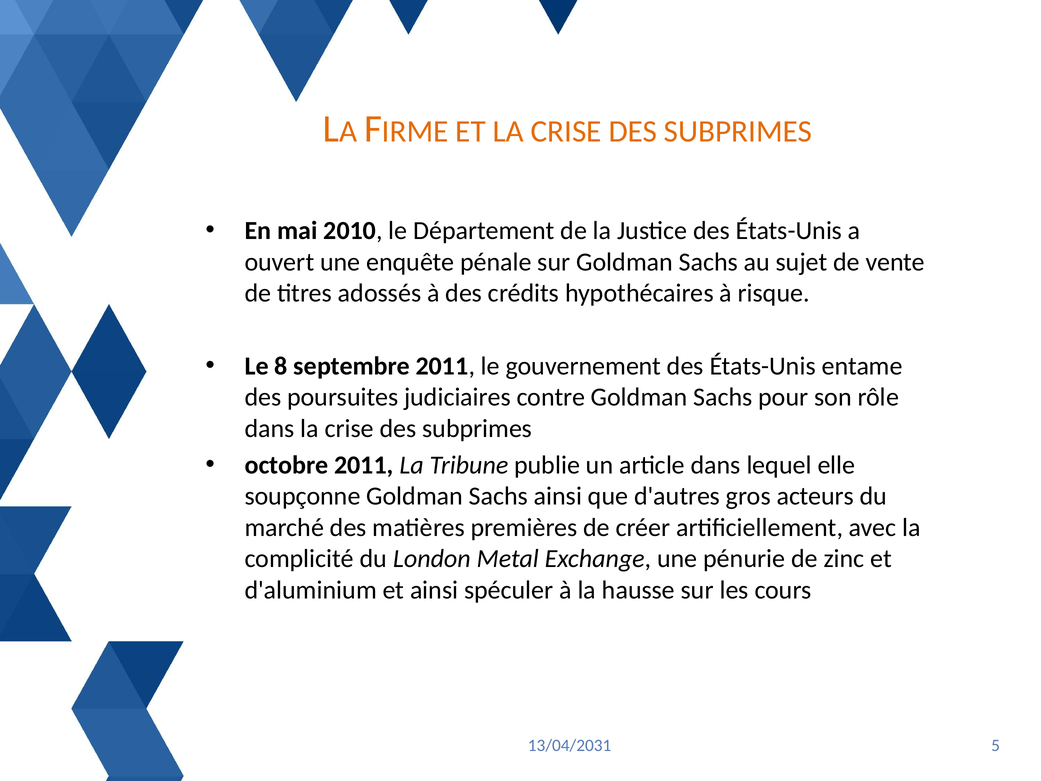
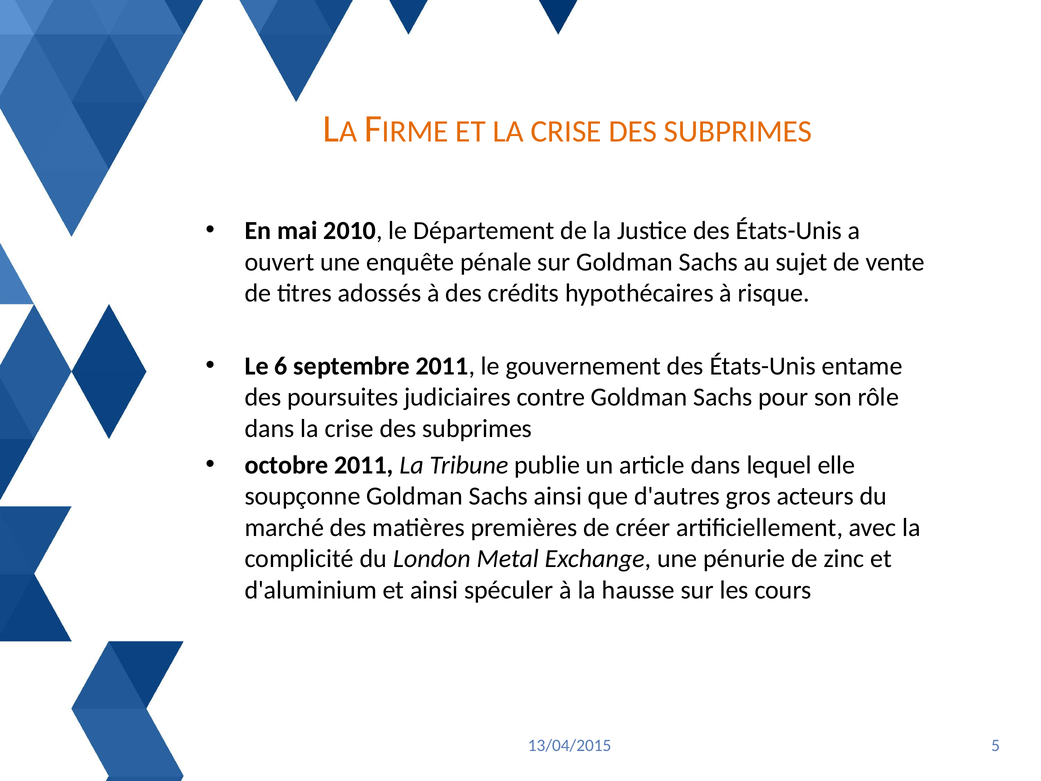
8: 8 -> 6 (281, 366)
13/04/2031: 13/04/2031 -> 13/04/2015 (570, 745)
